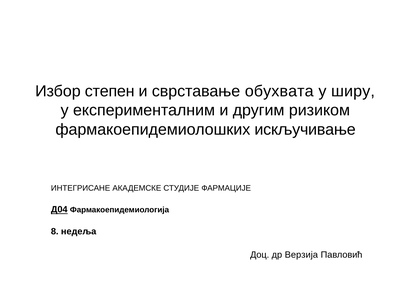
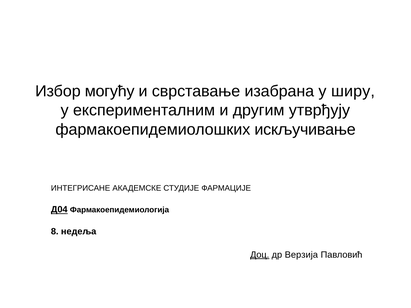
степен: степен -> могућу (110, 91)
обухвата: обухвата -> изабрана (279, 91)
ризиком: ризиком -> утврђују (319, 110)
Доц underline: none -> present (260, 255)
